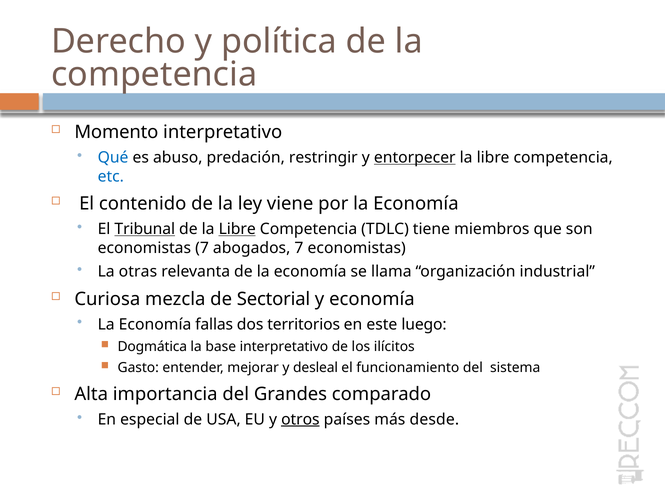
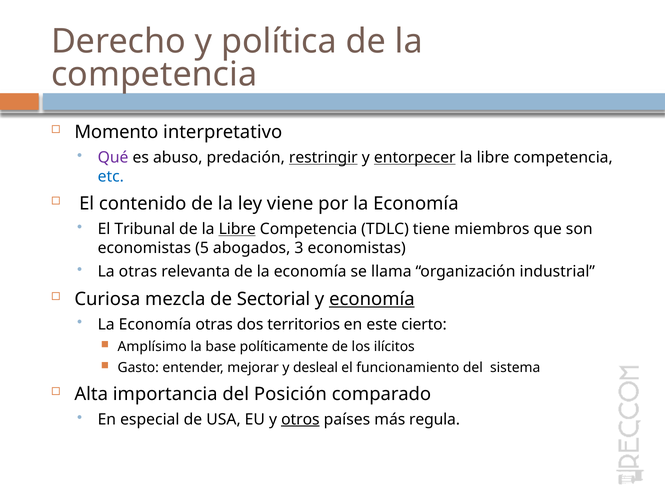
Qué colour: blue -> purple (113, 157)
restringir underline: none -> present (323, 157)
Tribunal underline: present -> none (145, 229)
economistas 7: 7 -> 5 (202, 248)
abogados 7: 7 -> 3 (299, 248)
economía underline: none -> present (372, 299)
Economía fallas: fallas -> otras (214, 324)
luego: luego -> cierto (424, 324)
Dogmática: Dogmática -> Amplísimo (152, 346)
base interpretativo: interpretativo -> políticamente (284, 346)
Grandes: Grandes -> Posición (290, 394)
desde: desde -> regula (435, 419)
